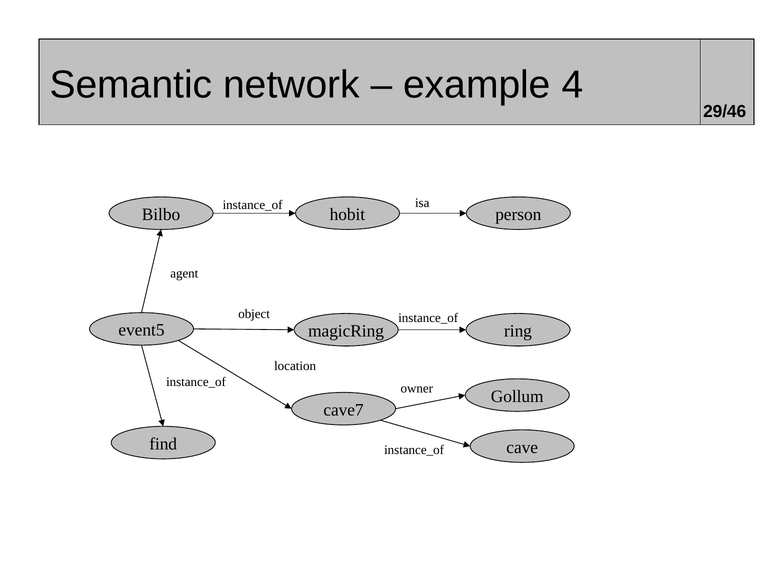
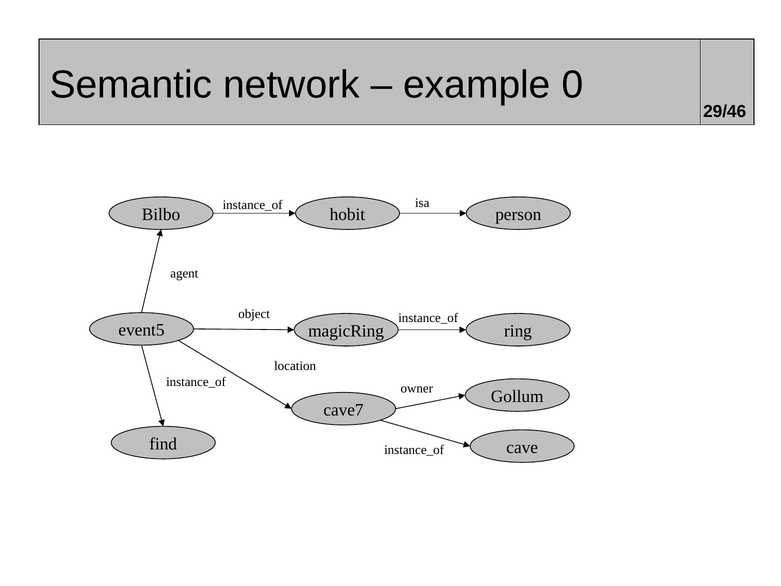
4: 4 -> 0 (572, 85)
